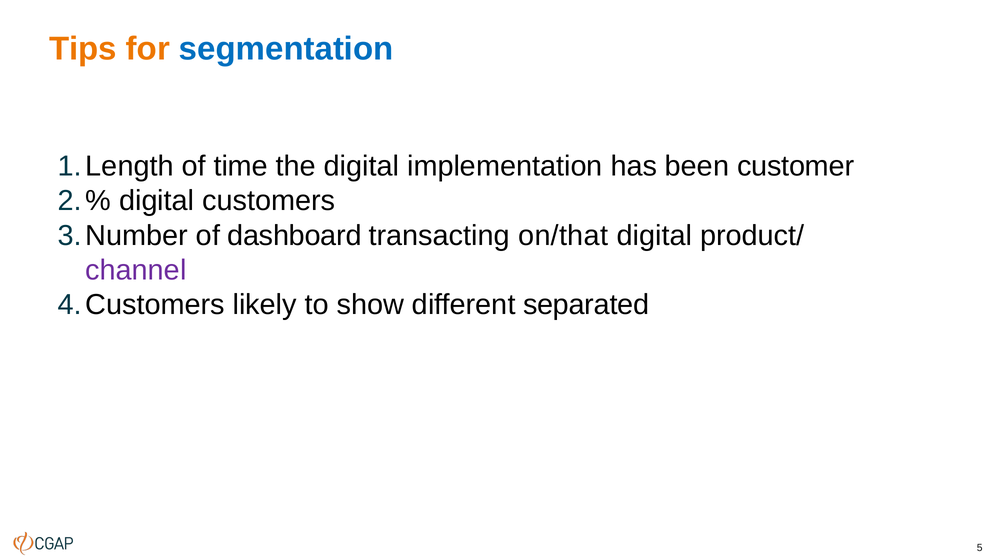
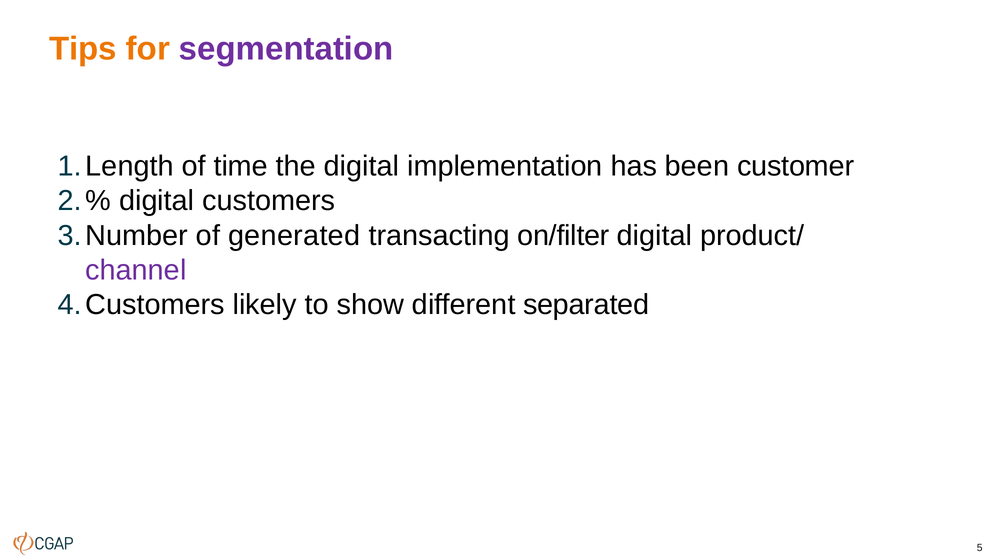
segmentation colour: blue -> purple (286, 49)
dashboard: dashboard -> generated (294, 235)
on/that: on/that -> on/filter (563, 235)
